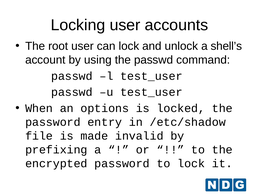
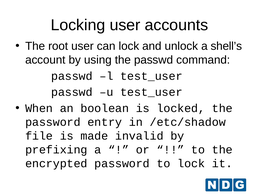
options: options -> boolean (105, 108)
